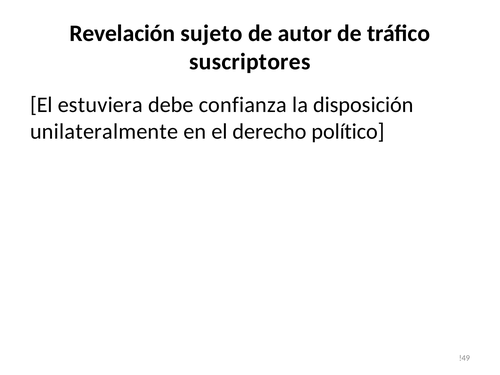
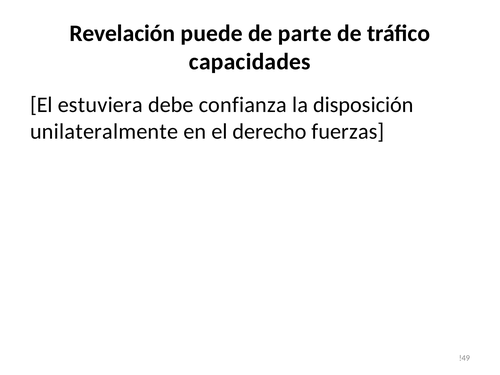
sujeto: sujeto -> puede (212, 33)
autor: autor -> parte (305, 33)
suscriptores: suscriptores -> capacidades (250, 62)
político: político -> fuerzas (348, 132)
